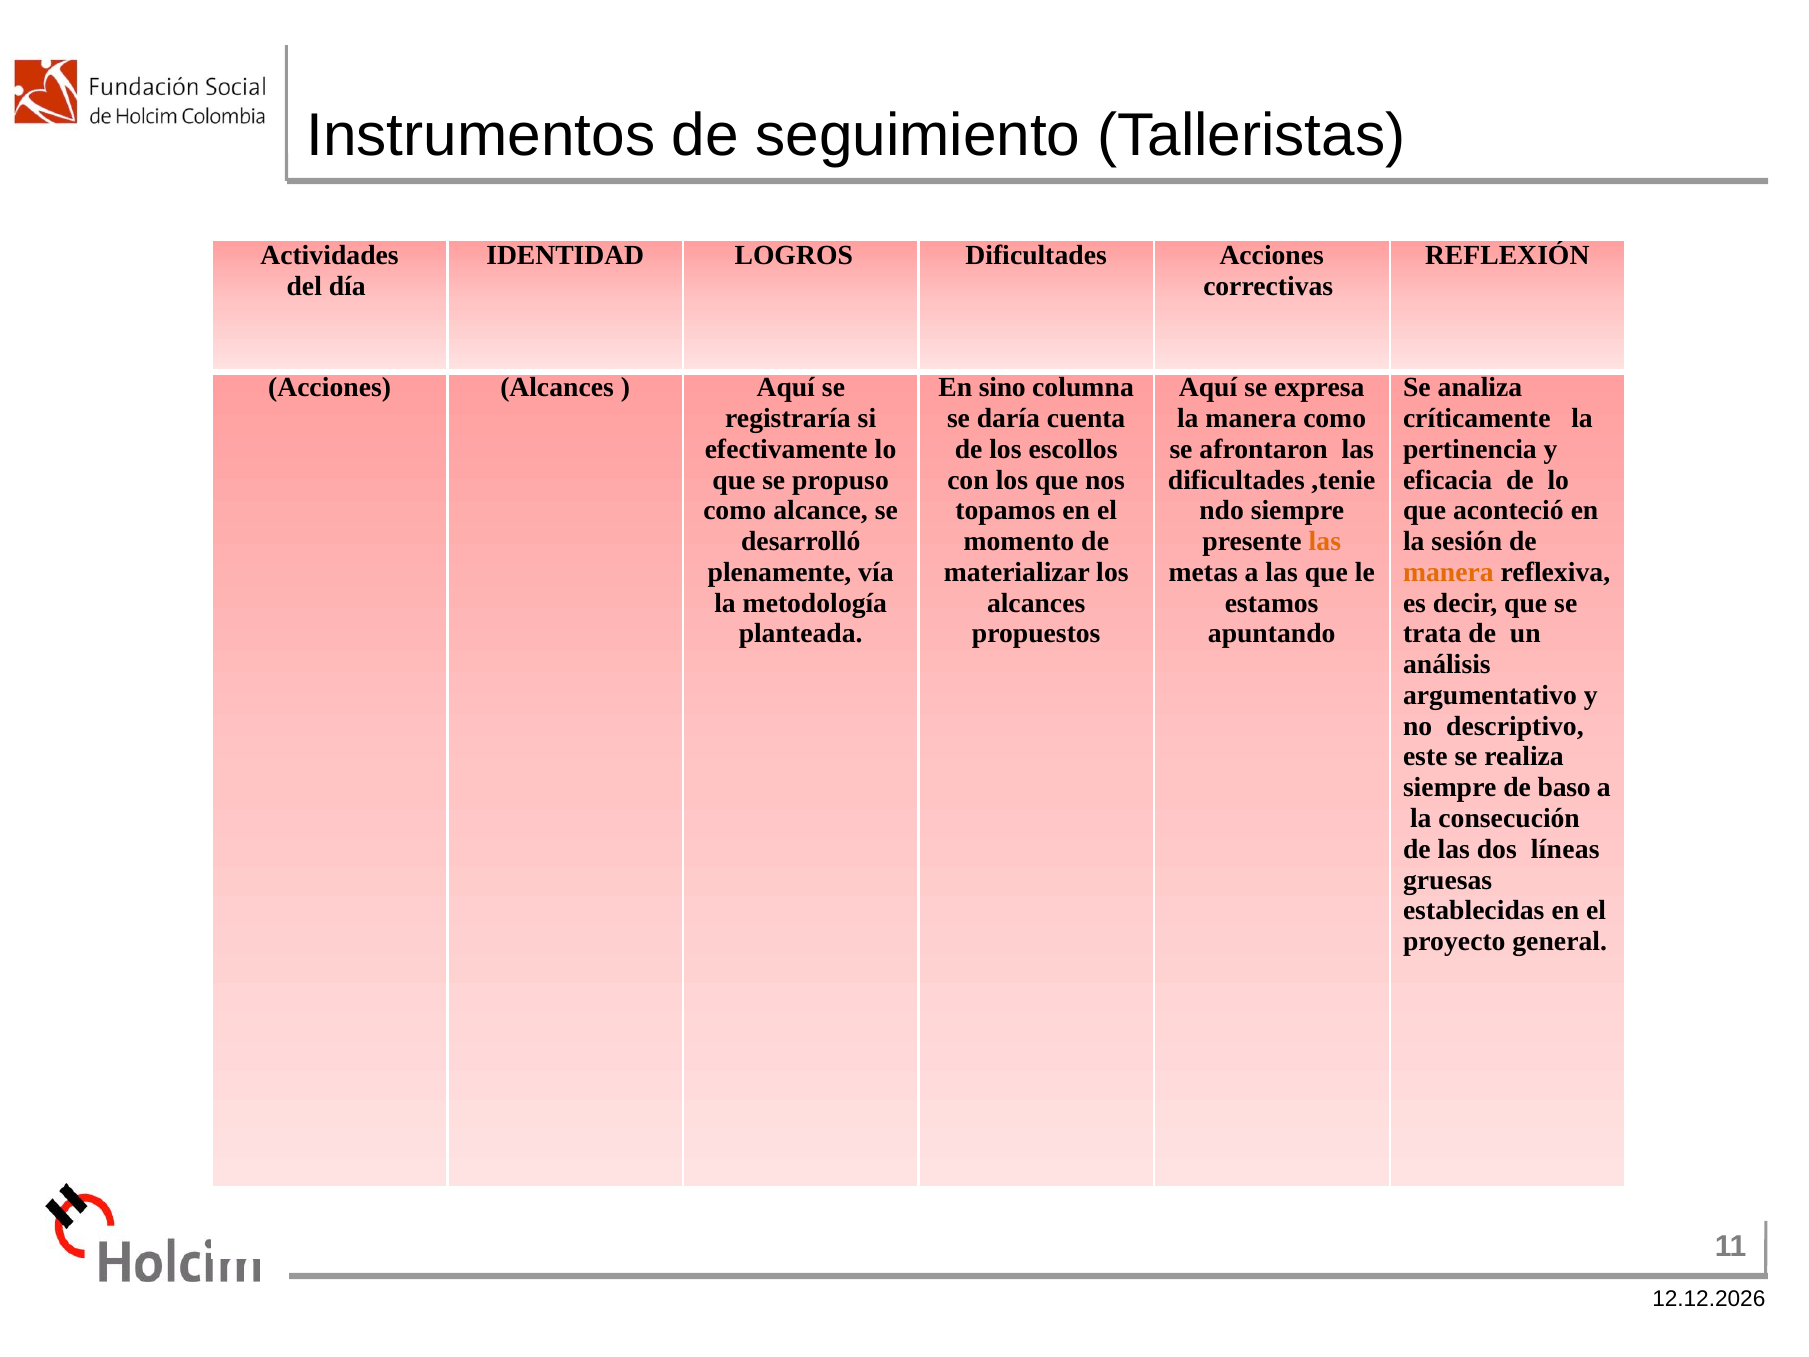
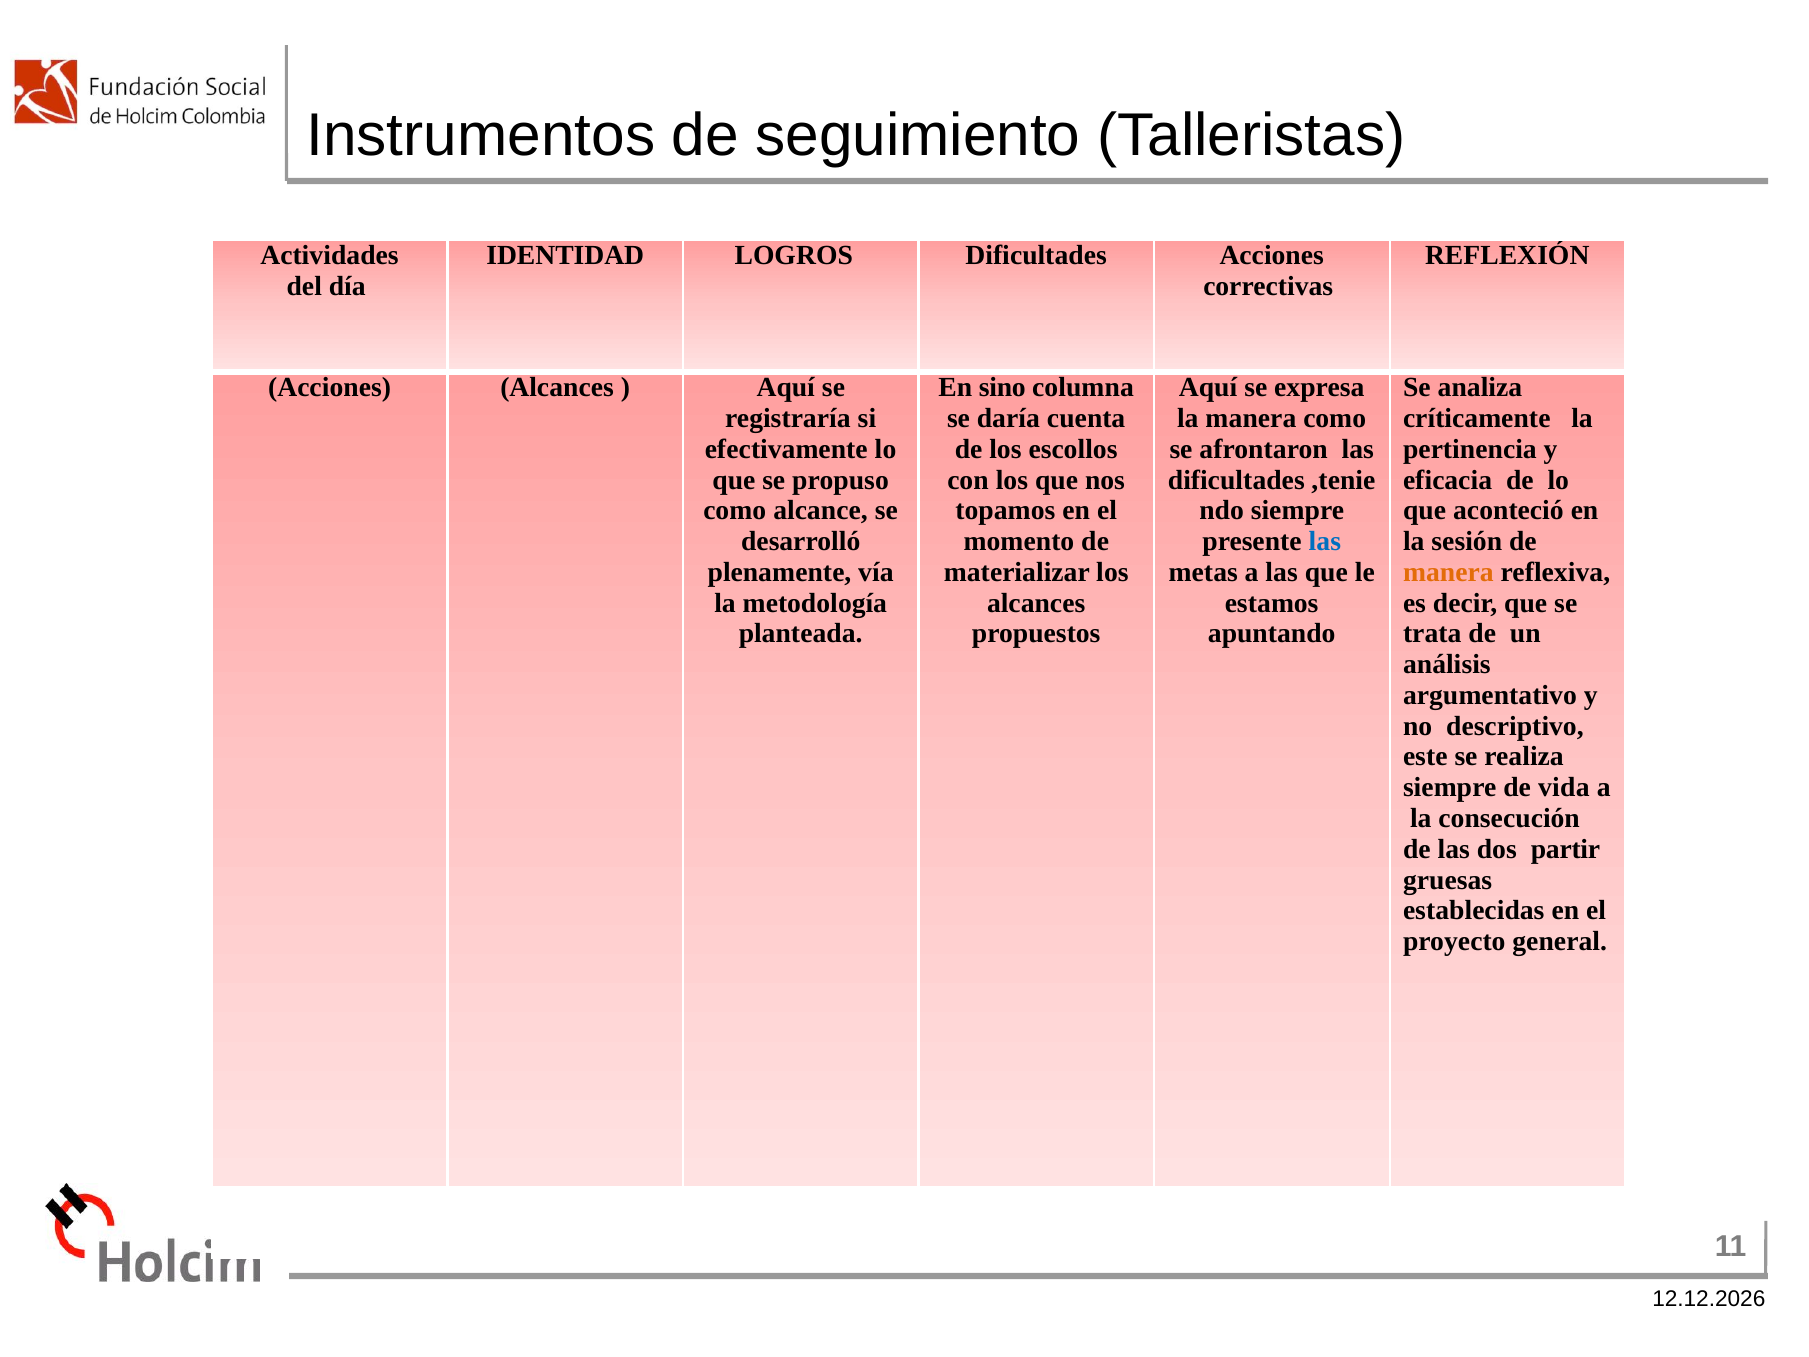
las colour: orange -> blue (1325, 541)
baso: baso -> vida (1564, 787)
líneas: líneas -> partir (1565, 849)
